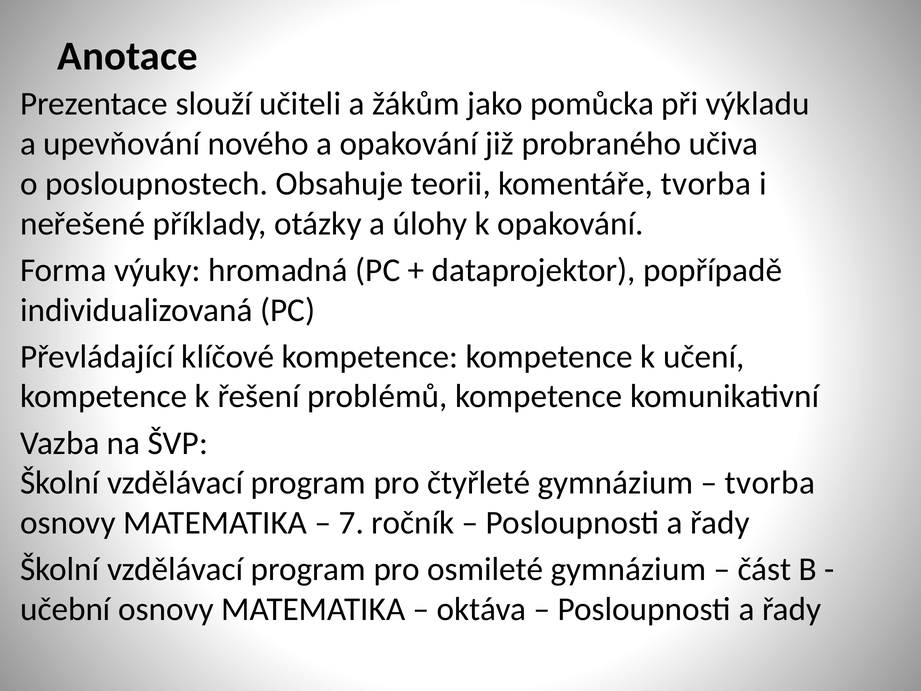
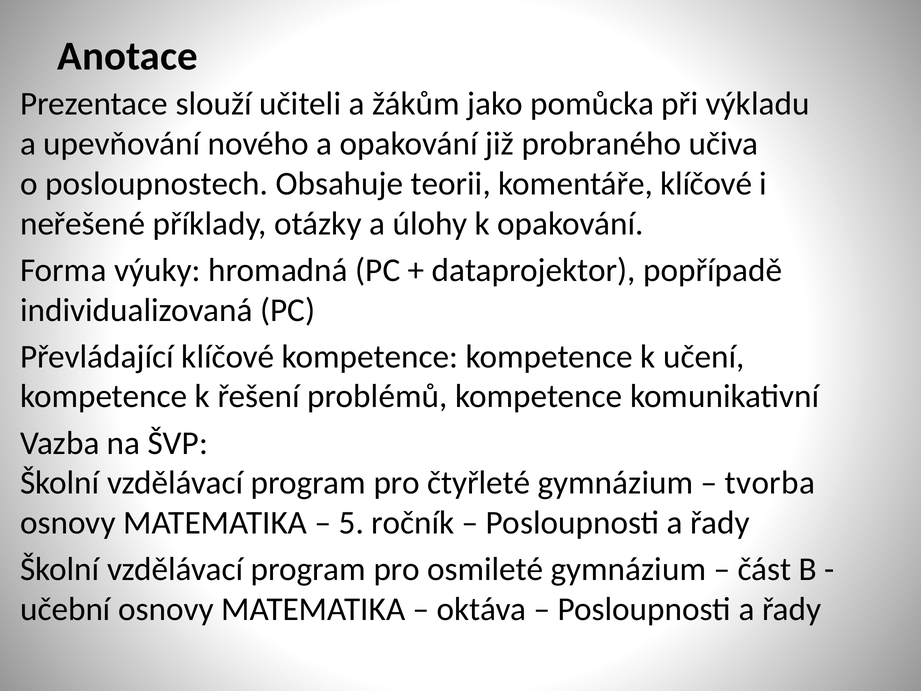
komentáře tvorba: tvorba -> klíčové (706, 184)
7: 7 -> 5 (351, 523)
